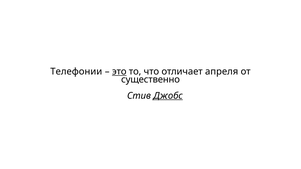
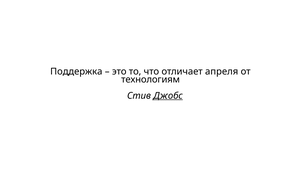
Телефонии: Телефонии -> Поддержка (76, 72)
это underline: present -> none (119, 72)
существенно: существенно -> технологиям (150, 80)
